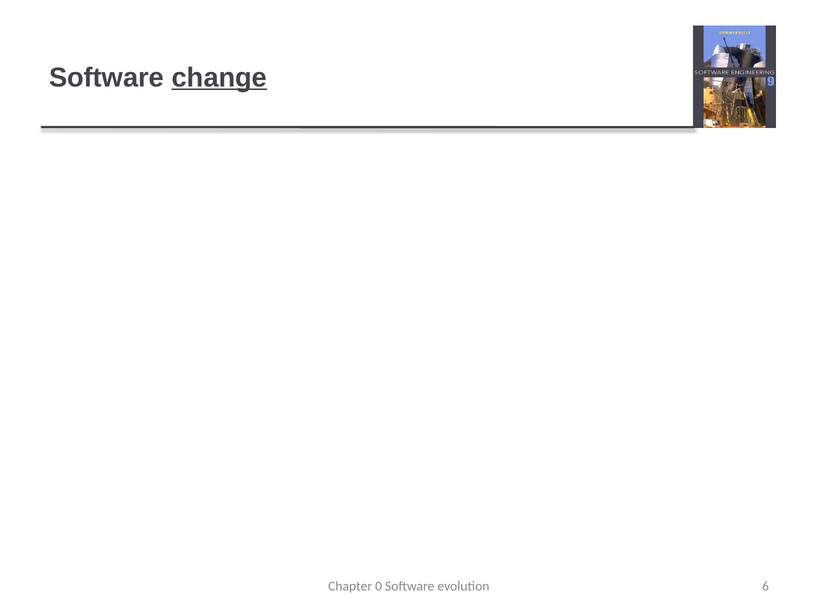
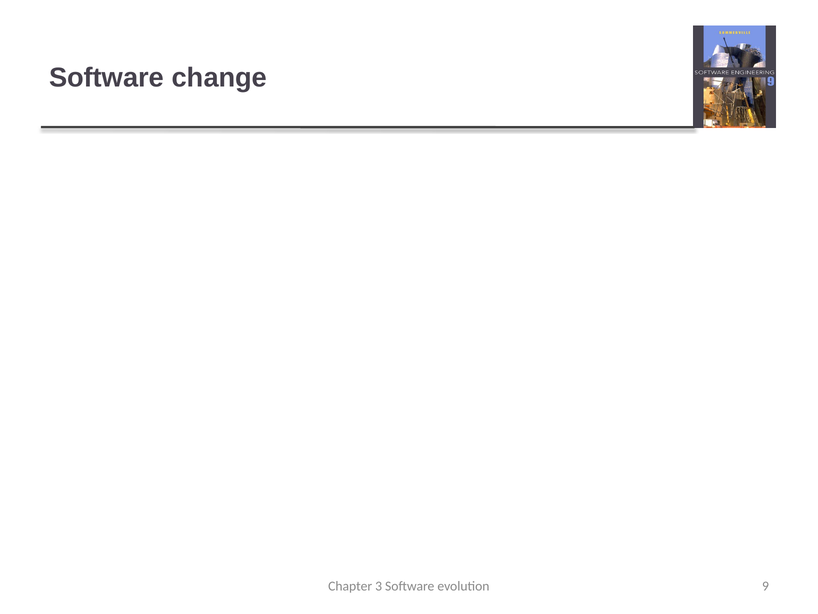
change underline: present -> none (219, 78)
0: 0 -> 3 (379, 586)
6: 6 -> 9 (766, 586)
